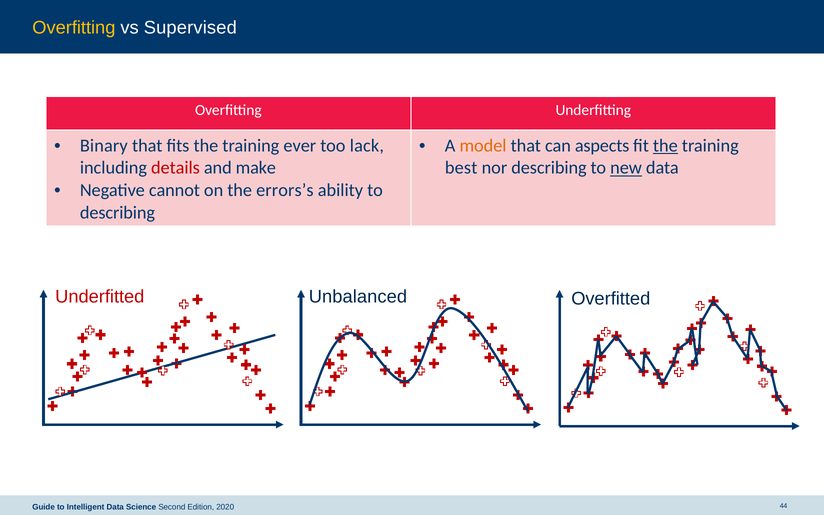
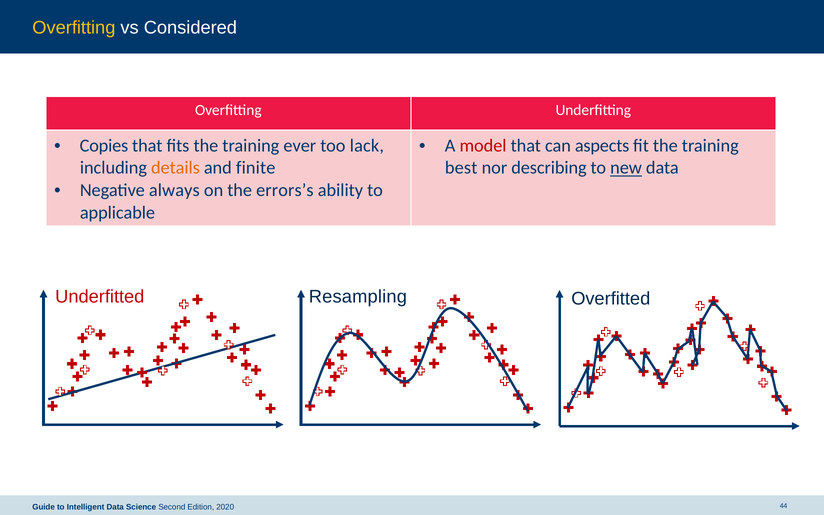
Supervised: Supervised -> Considered (190, 28)
Binary: Binary -> Copies (104, 146)
model colour: orange -> red (483, 146)
the underline: present -> none (665, 146)
details colour: red -> orange (175, 168)
make: make -> finite (256, 168)
cannot: cannot -> always (174, 190)
describing: describing -> applicable (117, 213)
Unbalanced: Unbalanced -> Resampling (358, 297)
